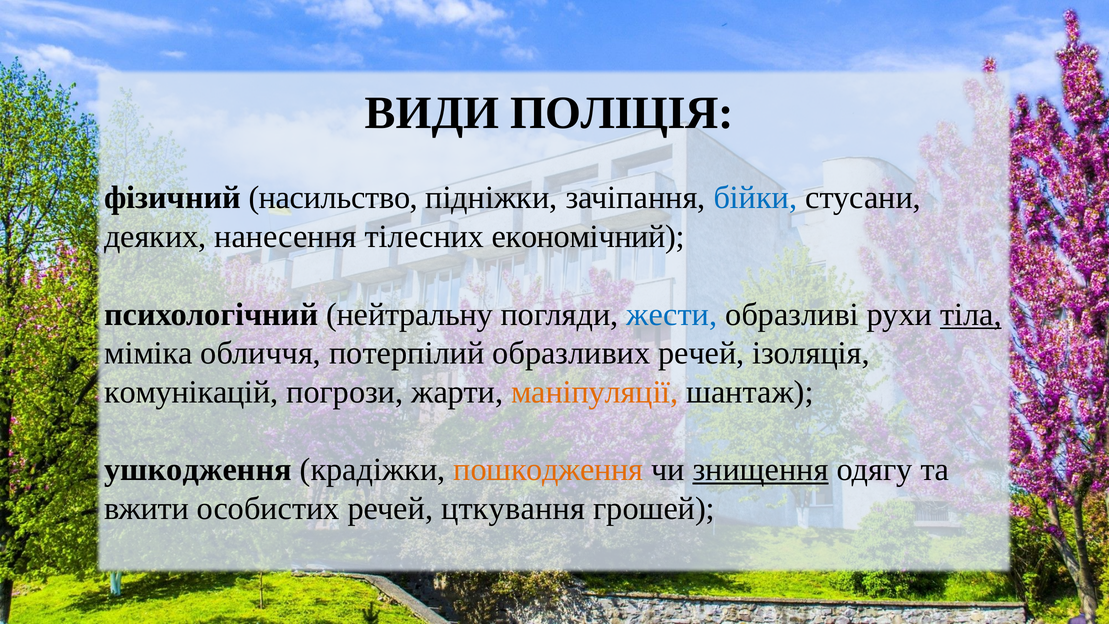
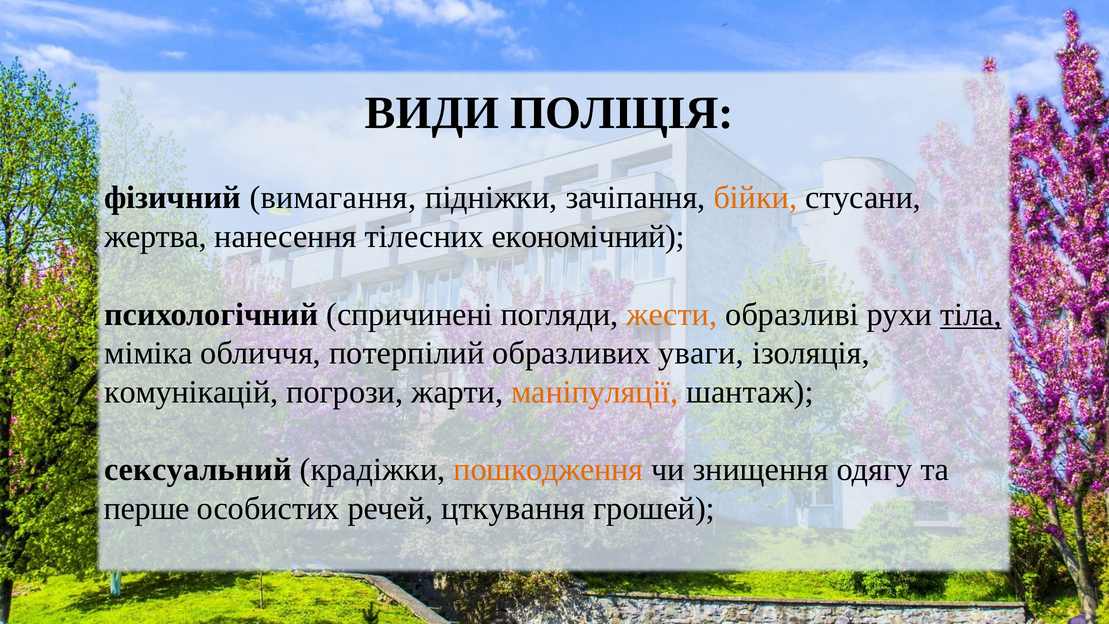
насильство: насильство -> вимагання (333, 198)
бійки colour: blue -> orange (755, 198)
деяких: деяких -> жертва (155, 237)
нейтральну: нейтральну -> спричинені (410, 314)
жести colour: blue -> orange (672, 314)
образливих речей: речей -> уваги (701, 353)
ушкодження: ушкодження -> сексуальний (198, 470)
знищення underline: present -> none (761, 470)
вжити: вжити -> перше (147, 508)
